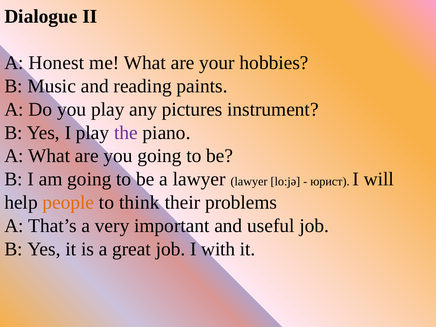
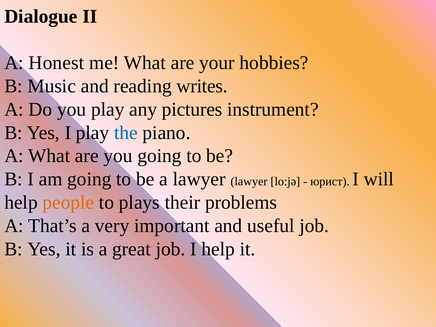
paints: paints -> writes (202, 86)
the colour: purple -> blue (126, 133)
think: think -> plays (139, 202)
I with: with -> help (218, 249)
